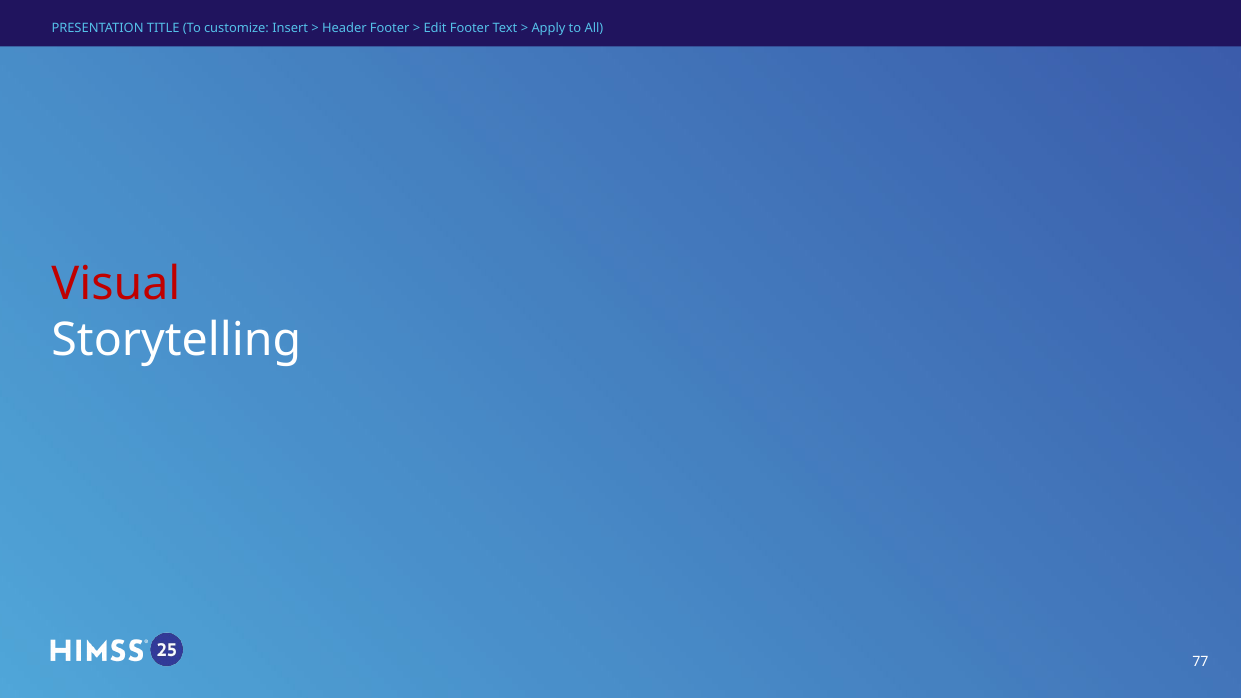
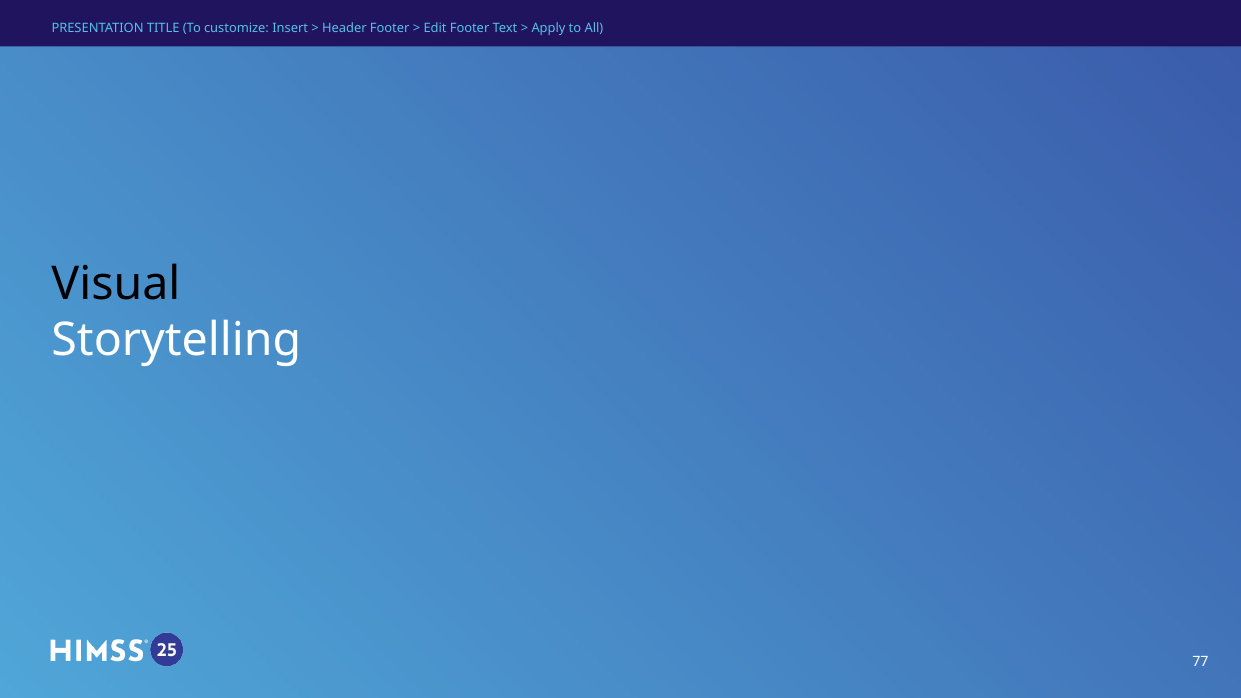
Visual colour: red -> black (116, 284)
